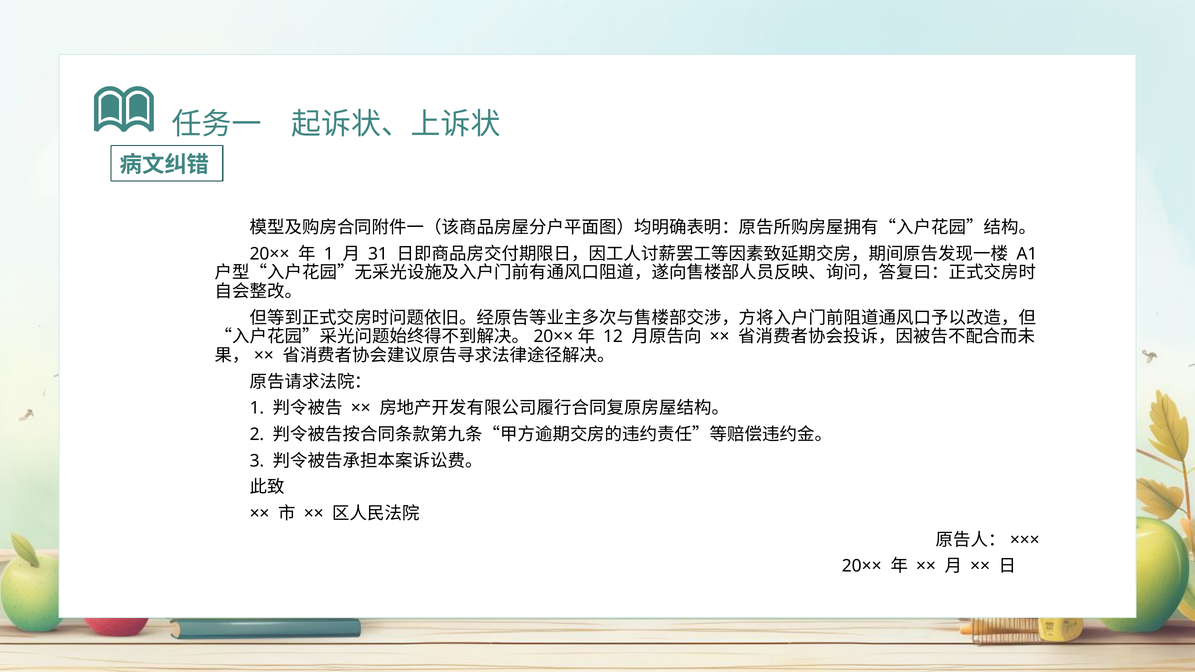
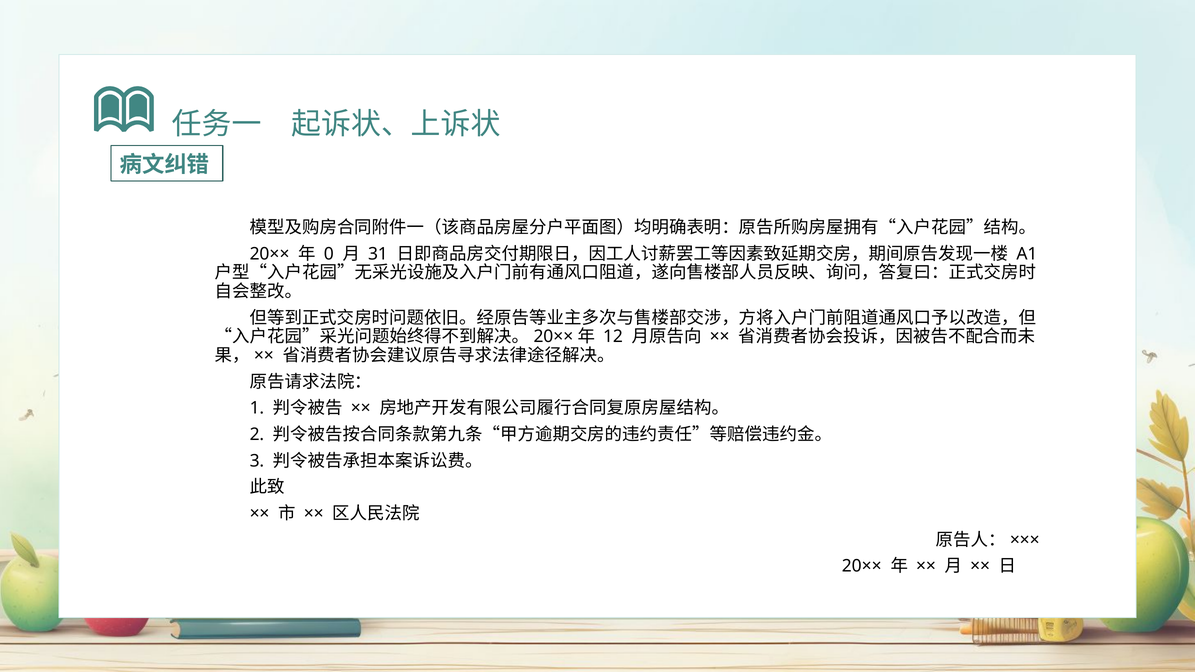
1: 1 -> 0 (329, 254)
